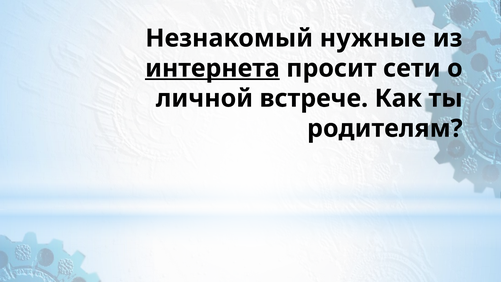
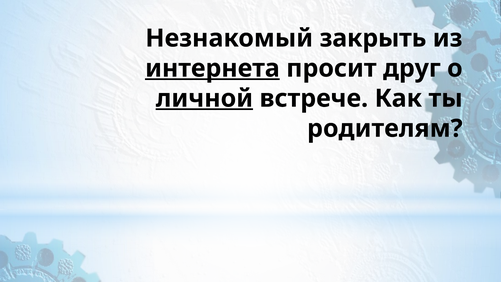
нужные: нужные -> закрыть (373, 38)
сети: сети -> друг (412, 68)
личной underline: none -> present (204, 98)
